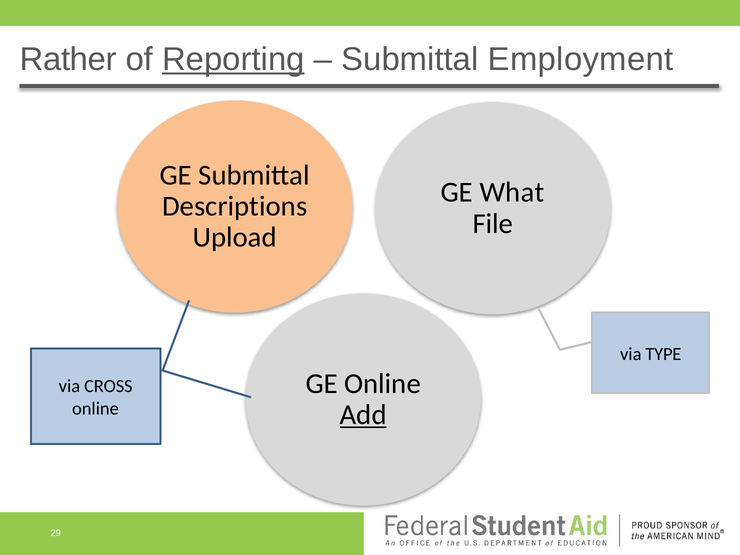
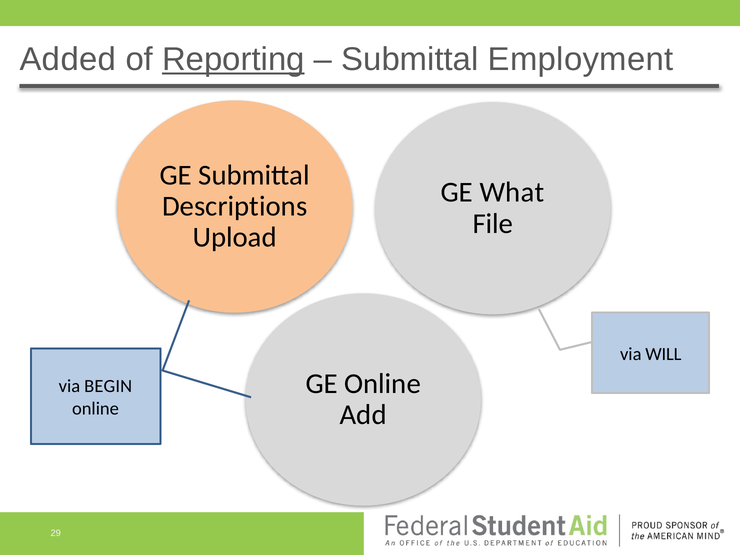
Rather: Rather -> Added (68, 59)
TYPE: TYPE -> WILL (663, 354)
CROSS: CROSS -> BEGIN (108, 386)
Add underline: present -> none (363, 415)
